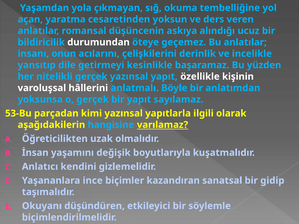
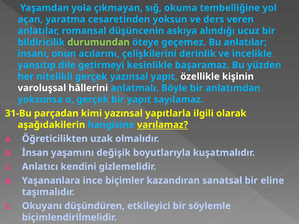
durumundan colour: white -> light green (98, 42)
53-Bu: 53-Bu -> 31-Bu (18, 113)
gidip: gidip -> eline (272, 181)
